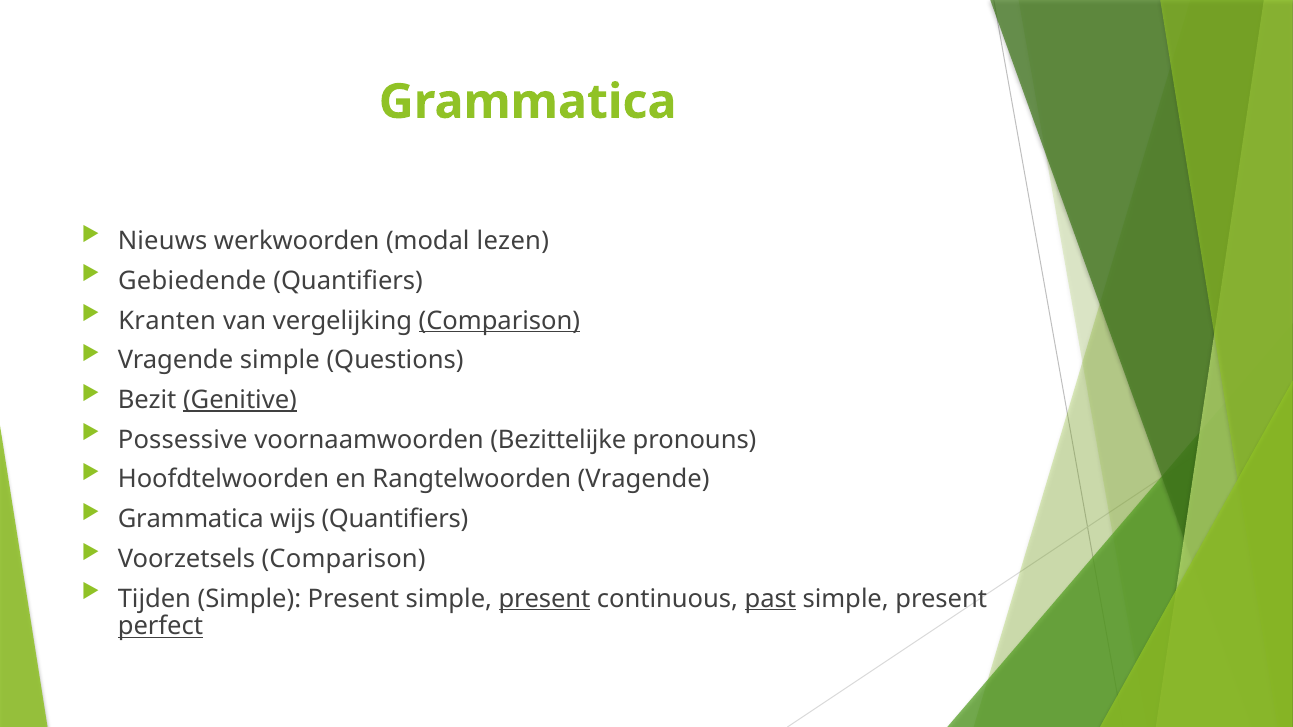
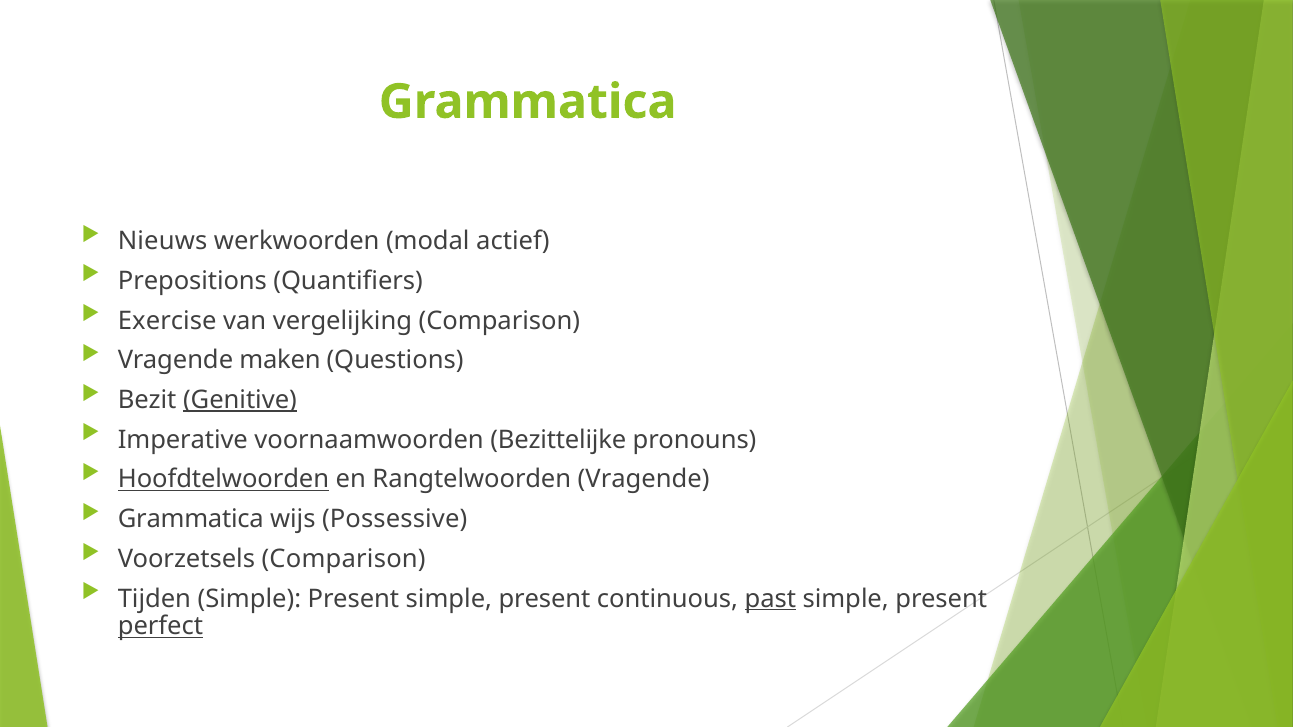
lezen: lezen -> actief (513, 241)
Gebiedende: Gebiedende -> Prepositions (192, 281)
Kranten: Kranten -> Exercise (167, 321)
Comparison underline: present -> none (499, 321)
Vragende simple: simple -> maken (280, 360)
Possessive: Possessive -> Imperative (183, 440)
Hoofdtelwoorden underline: none -> present (224, 480)
wijs Quantifiers: Quantifiers -> Possessive (395, 519)
present underline: present -> none (544, 599)
